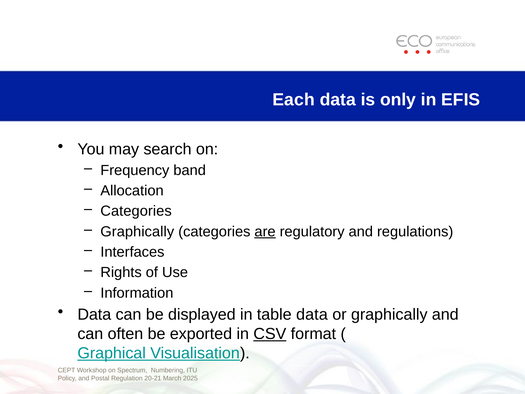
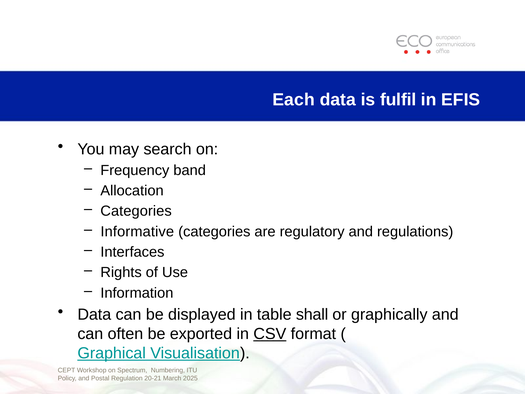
only: only -> fulfil (398, 100)
Graphically: Graphically -> Informative (137, 231)
are underline: present -> none (265, 231)
table data: data -> shall (312, 314)
